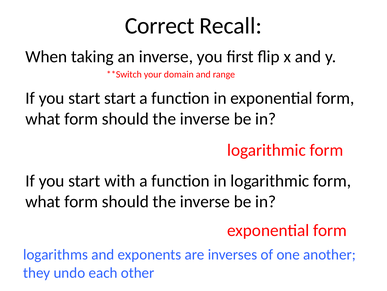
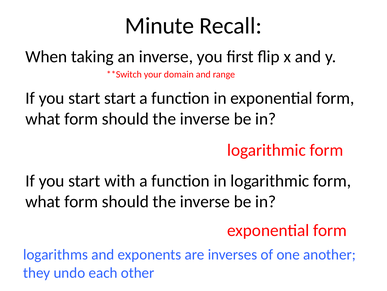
Correct: Correct -> Minute (160, 26)
